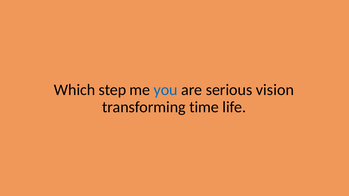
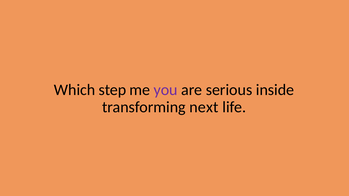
you colour: blue -> purple (166, 90)
vision: vision -> inside (275, 90)
time: time -> next (204, 107)
